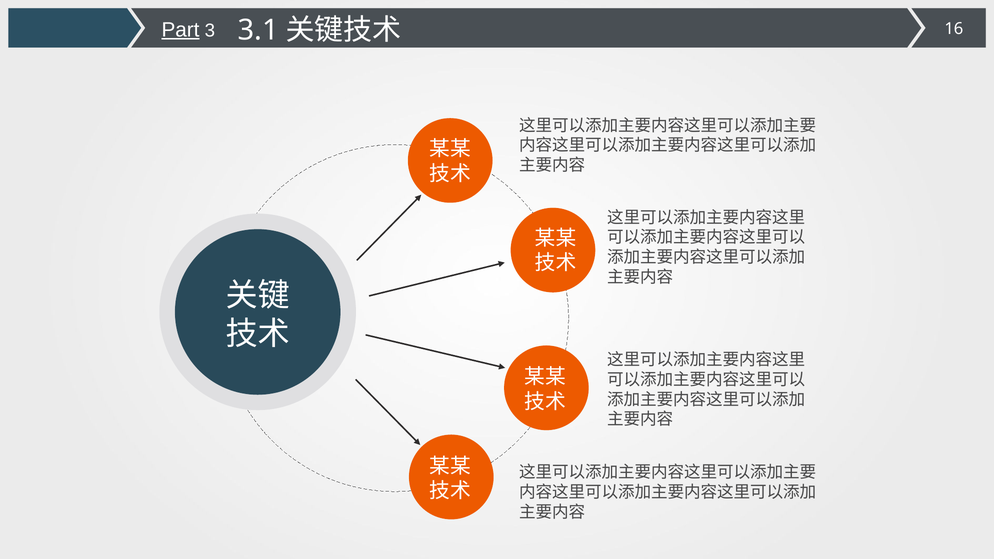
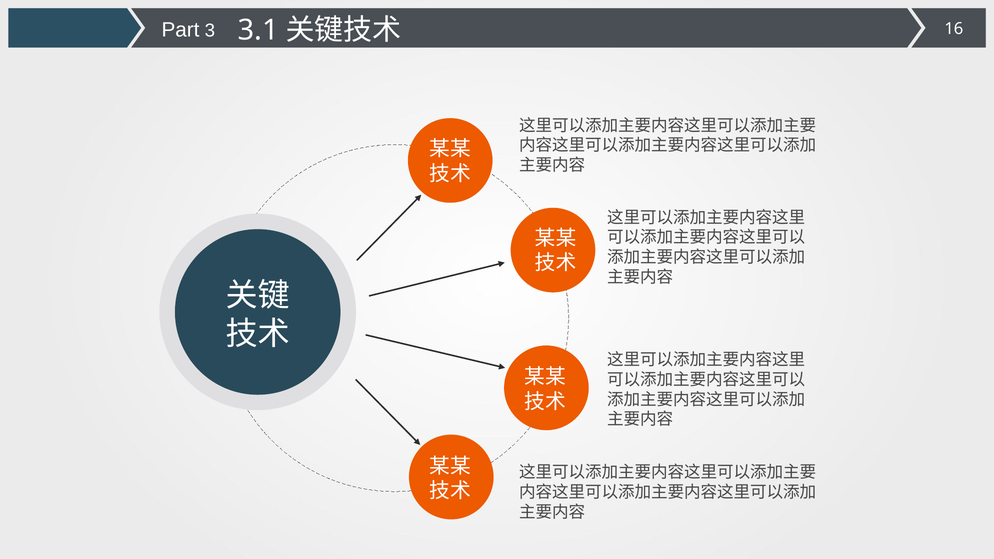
Part underline: present -> none (180, 30)
